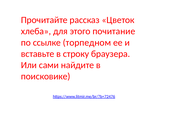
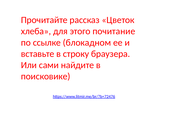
торпедном: торпедном -> блокадном (87, 42)
